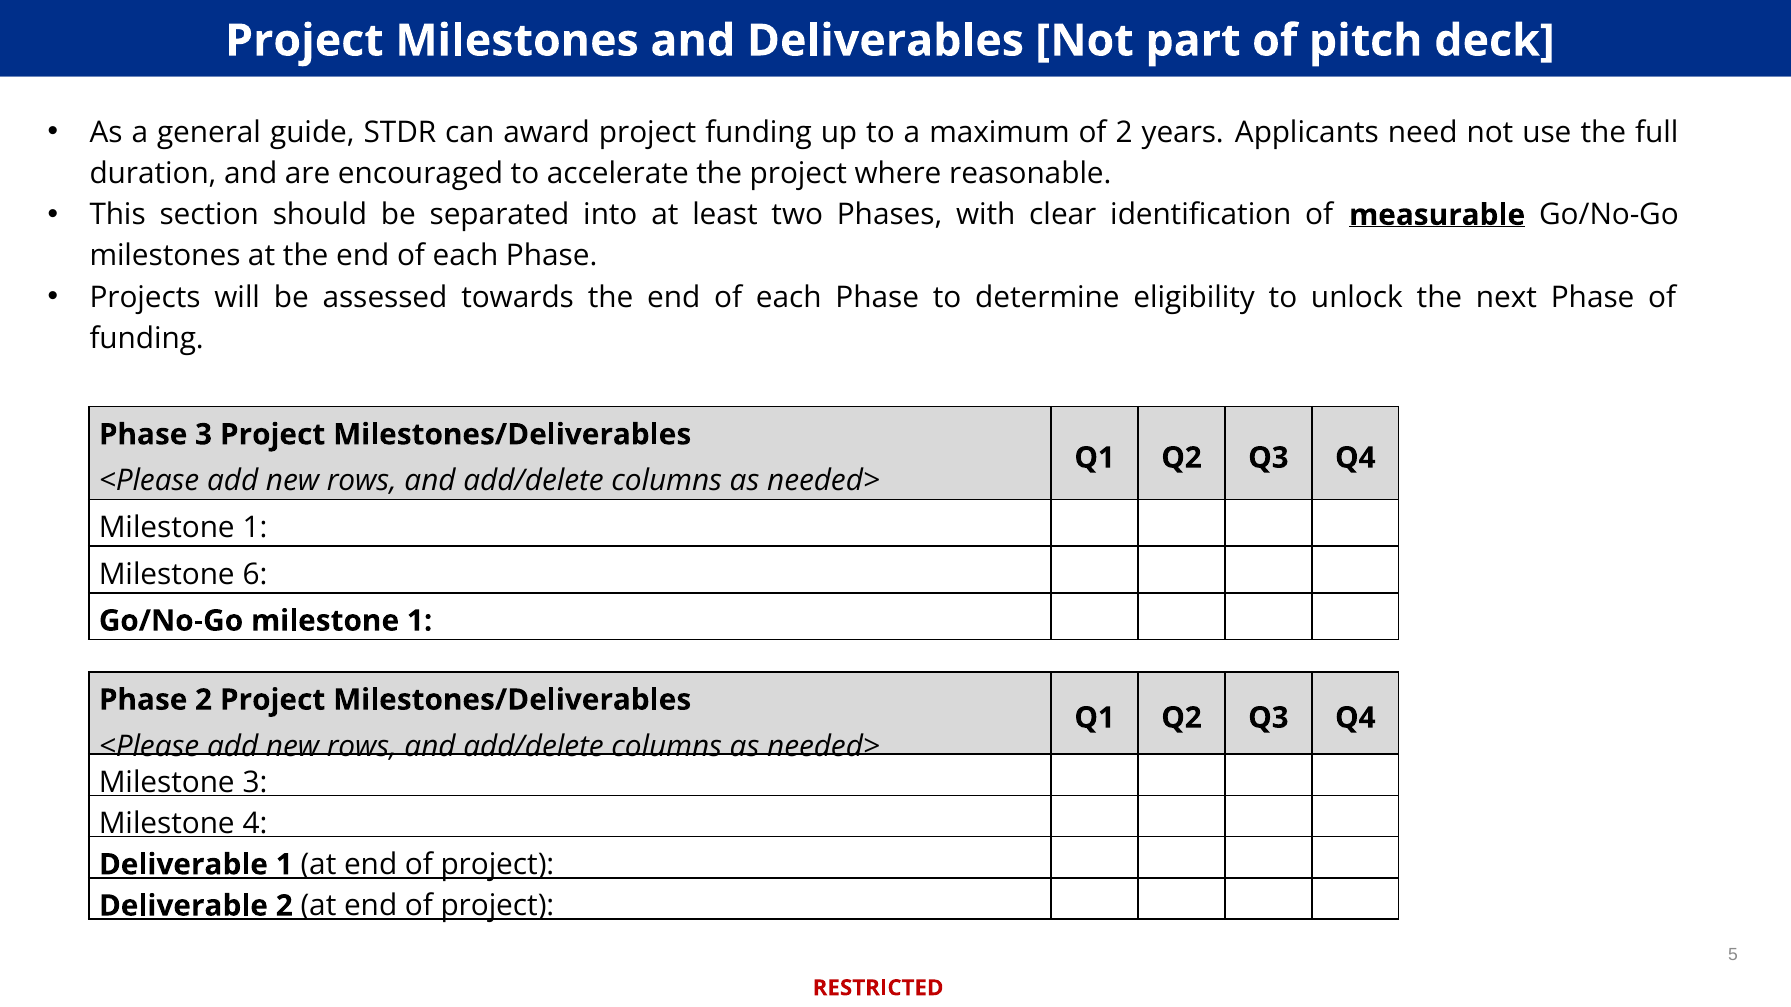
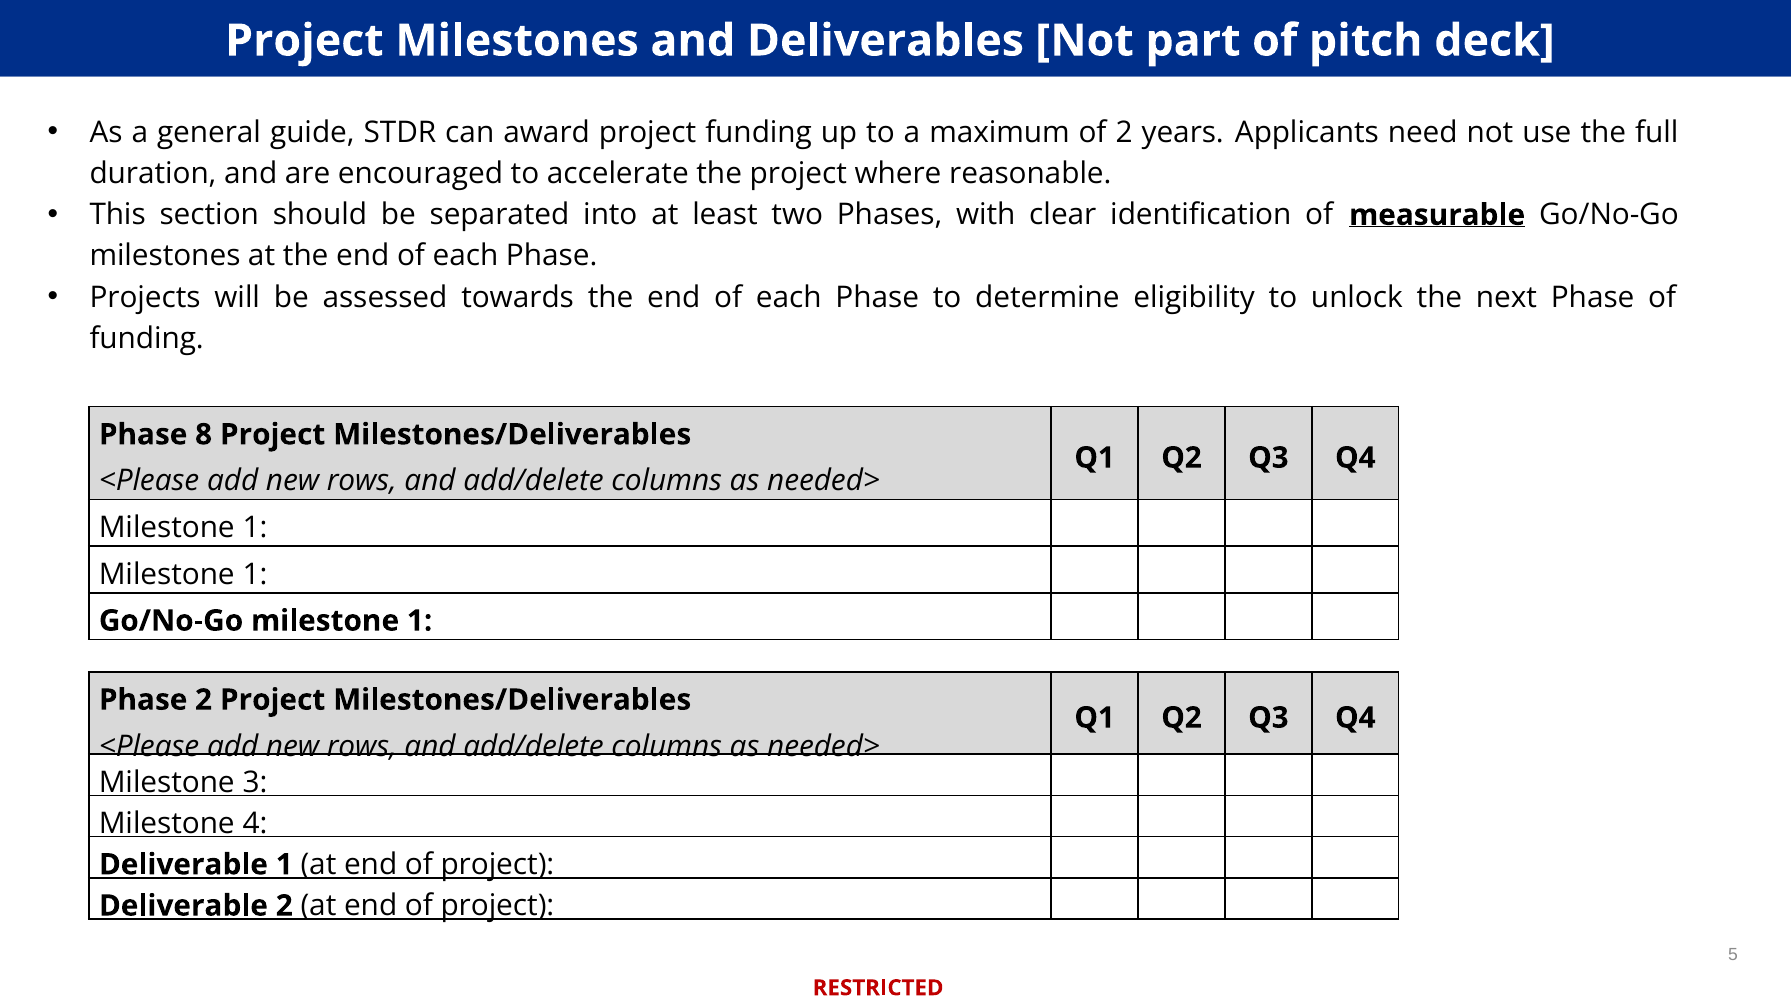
Phase 3: 3 -> 8 (204, 435)
6: 6 -> 1 (255, 574)
